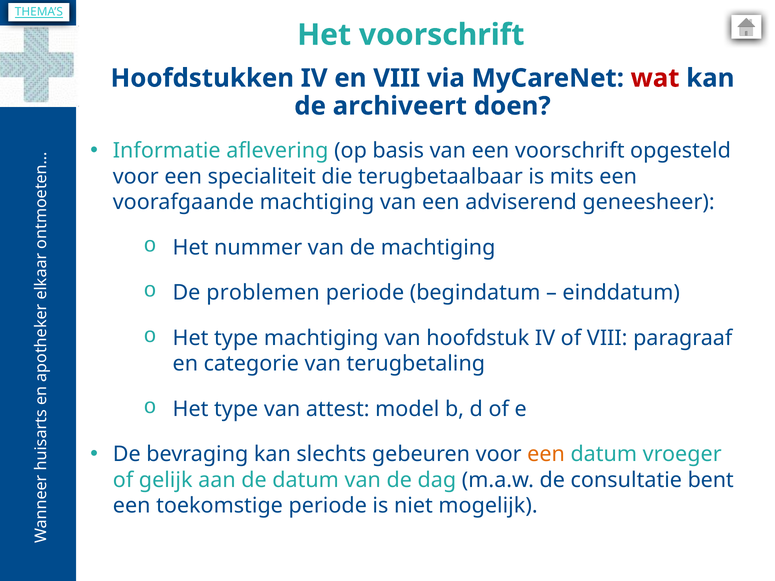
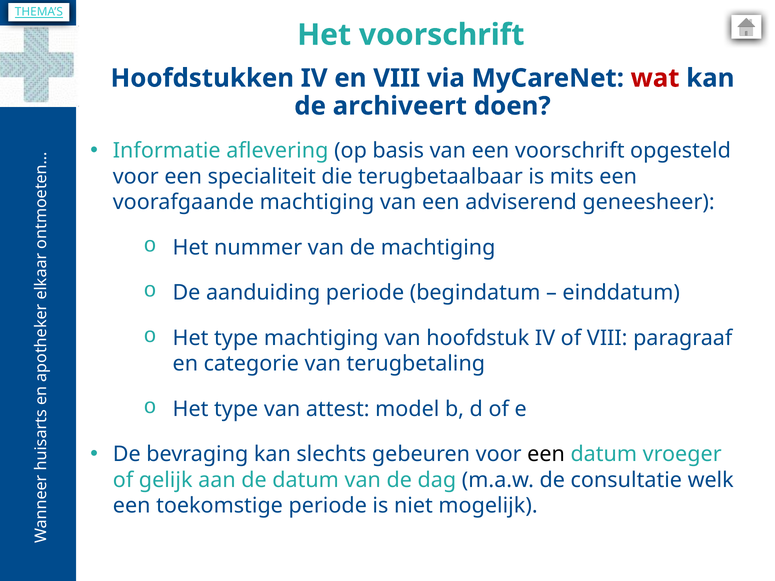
problemen: problemen -> aanduiding (263, 293)
een colour: orange -> black (546, 454)
bent: bent -> welk (711, 480)
